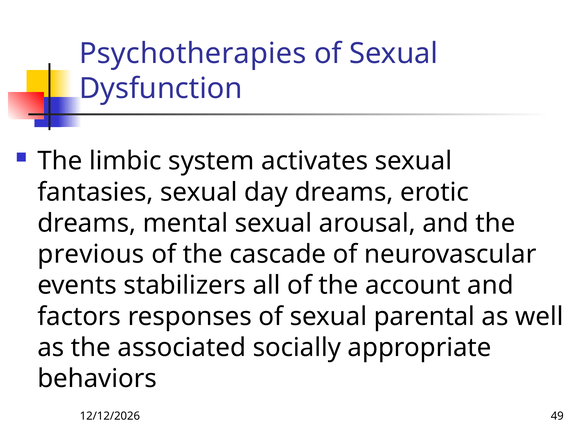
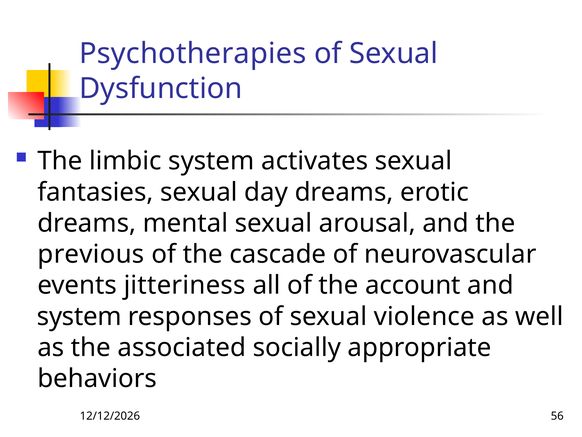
stabilizers: stabilizers -> jitteriness (185, 285)
factors: factors -> system (79, 316)
parental: parental -> violence (424, 316)
49: 49 -> 56 (557, 416)
